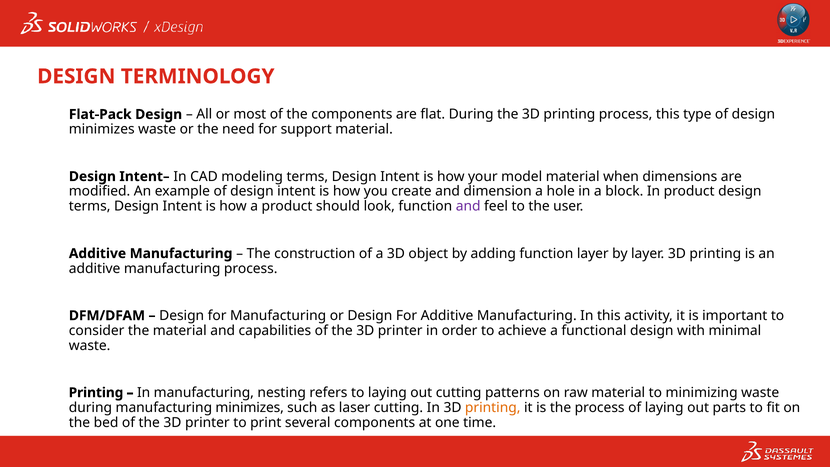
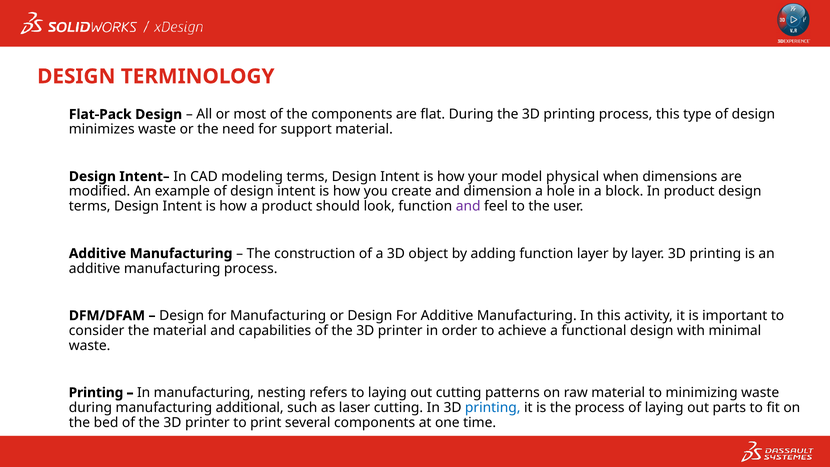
model material: material -> physical (573, 176)
manufacturing minimizes: minimizes -> additional (250, 407)
printing colour: orange -> blue (493, 407)
